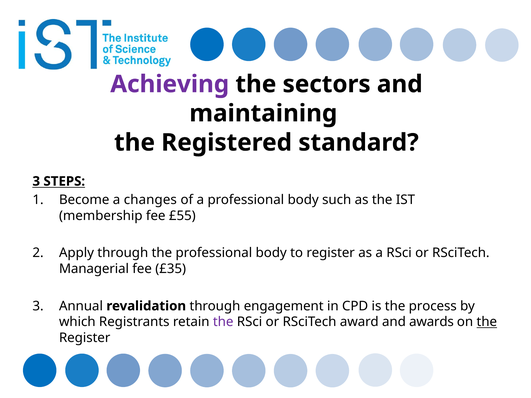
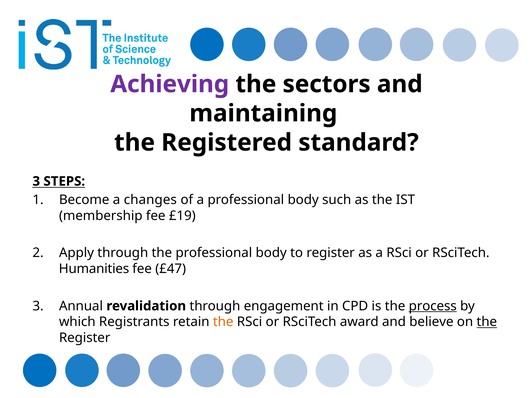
£55: £55 -> £19 (182, 216)
Managerial: Managerial -> Humanities (94, 269)
£35: £35 -> £47 (171, 269)
process underline: none -> present (433, 306)
the colour: purple -> orange (223, 322)
awards: awards -> believe (431, 322)
